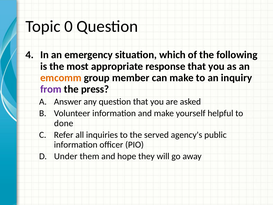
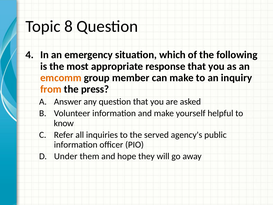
0: 0 -> 8 (69, 26)
from colour: purple -> orange (51, 89)
done: done -> know (64, 123)
